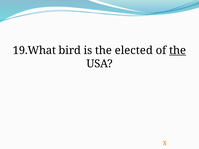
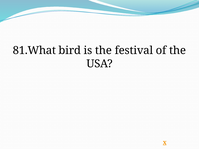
19.What: 19.What -> 81.What (34, 50)
elected: elected -> festival (134, 50)
the underline: present -> none (178, 50)
